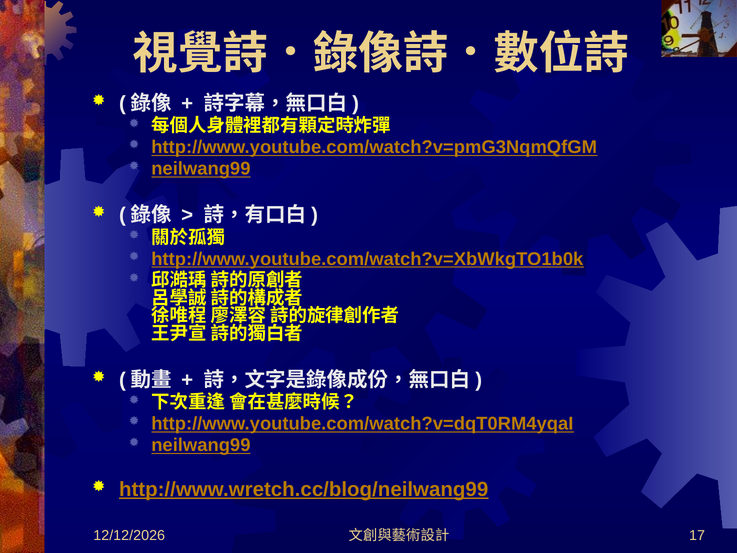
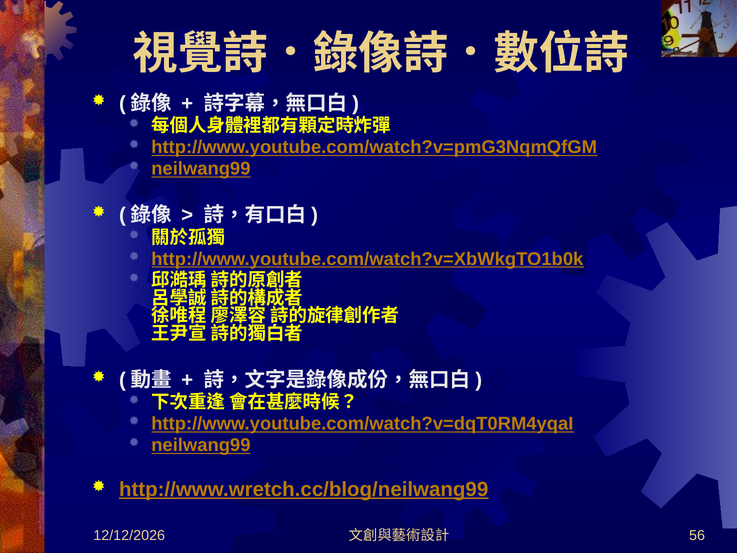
17: 17 -> 56 (697, 535)
